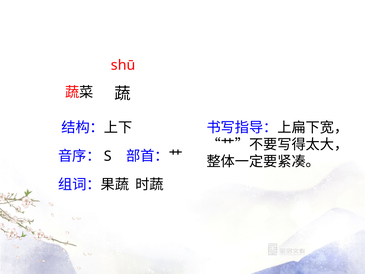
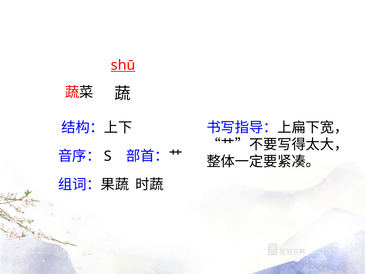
shū underline: none -> present (123, 65)
